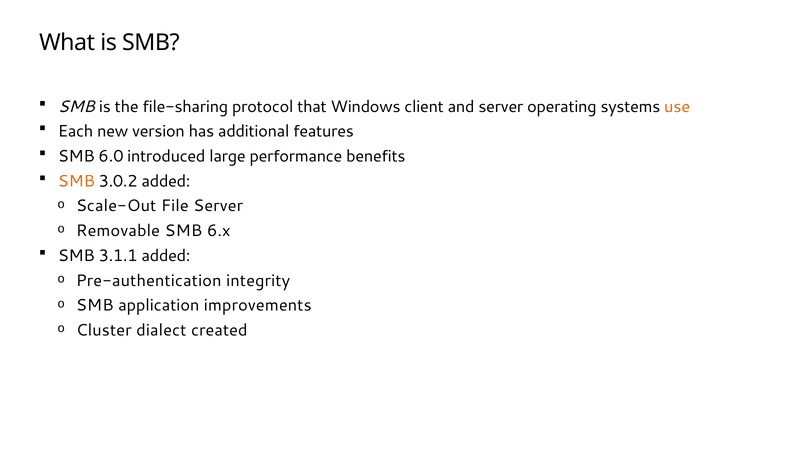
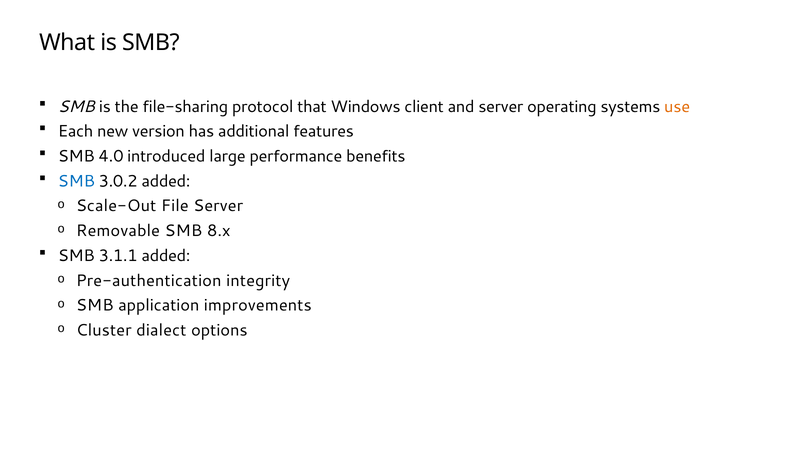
6.0: 6.0 -> 4.0 (111, 156)
SMB colour: orange -> blue (76, 181)
6.x: 6.x -> 8.x (219, 231)
created: created -> options (219, 330)
